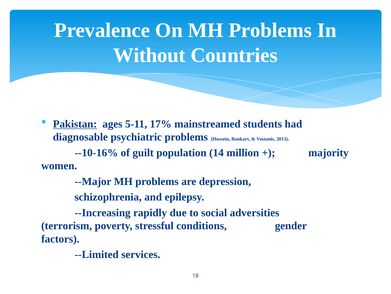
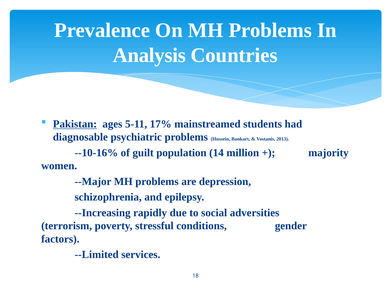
Without: Without -> Analysis (149, 55)
